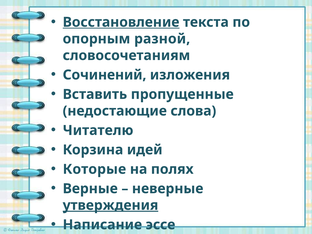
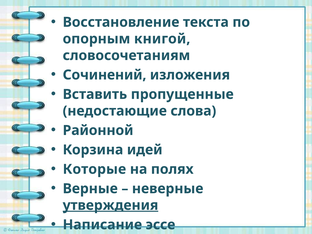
Восстановление underline: present -> none (121, 22)
разной: разной -> книгой (162, 39)
Читателю: Читателю -> Районной (98, 130)
